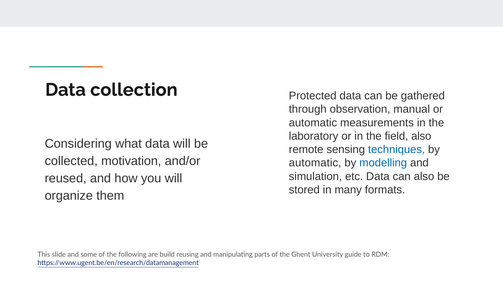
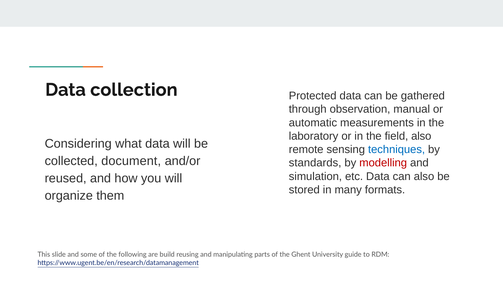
motivation: motivation -> document (131, 161)
automatic: automatic -> standards (315, 163)
modelling colour: blue -> red (383, 163)
